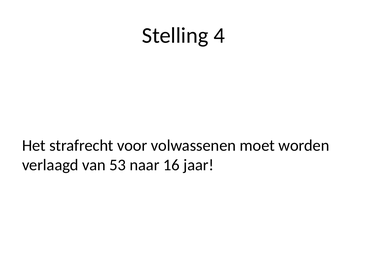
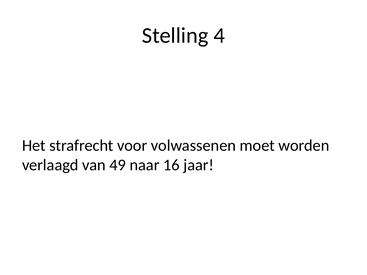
53: 53 -> 49 (118, 165)
